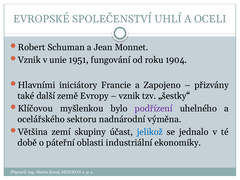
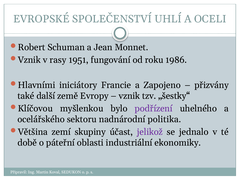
unie: unie -> rasy (58, 60)
1904: 1904 -> 1986 (176, 60)
výměna: výměna -> politika (164, 119)
jelikož colour: blue -> purple (150, 132)
